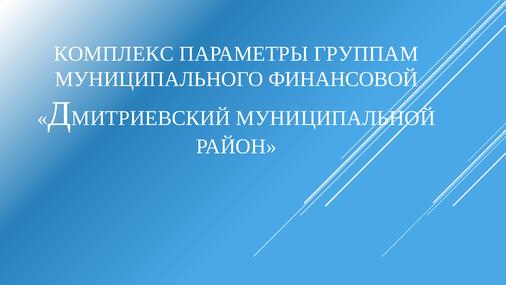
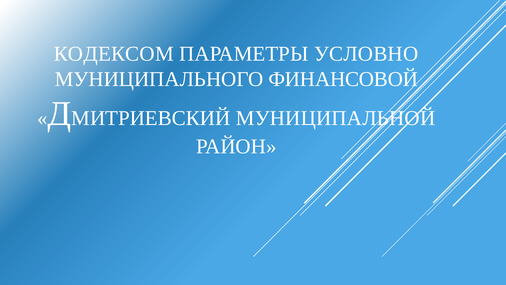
КОМПЛЕКС: КОМПЛЕКС -> КОДЕКСОМ (114, 54)
ГРУППАМ: ГРУППАМ -> УСЛОВНО (366, 54)
